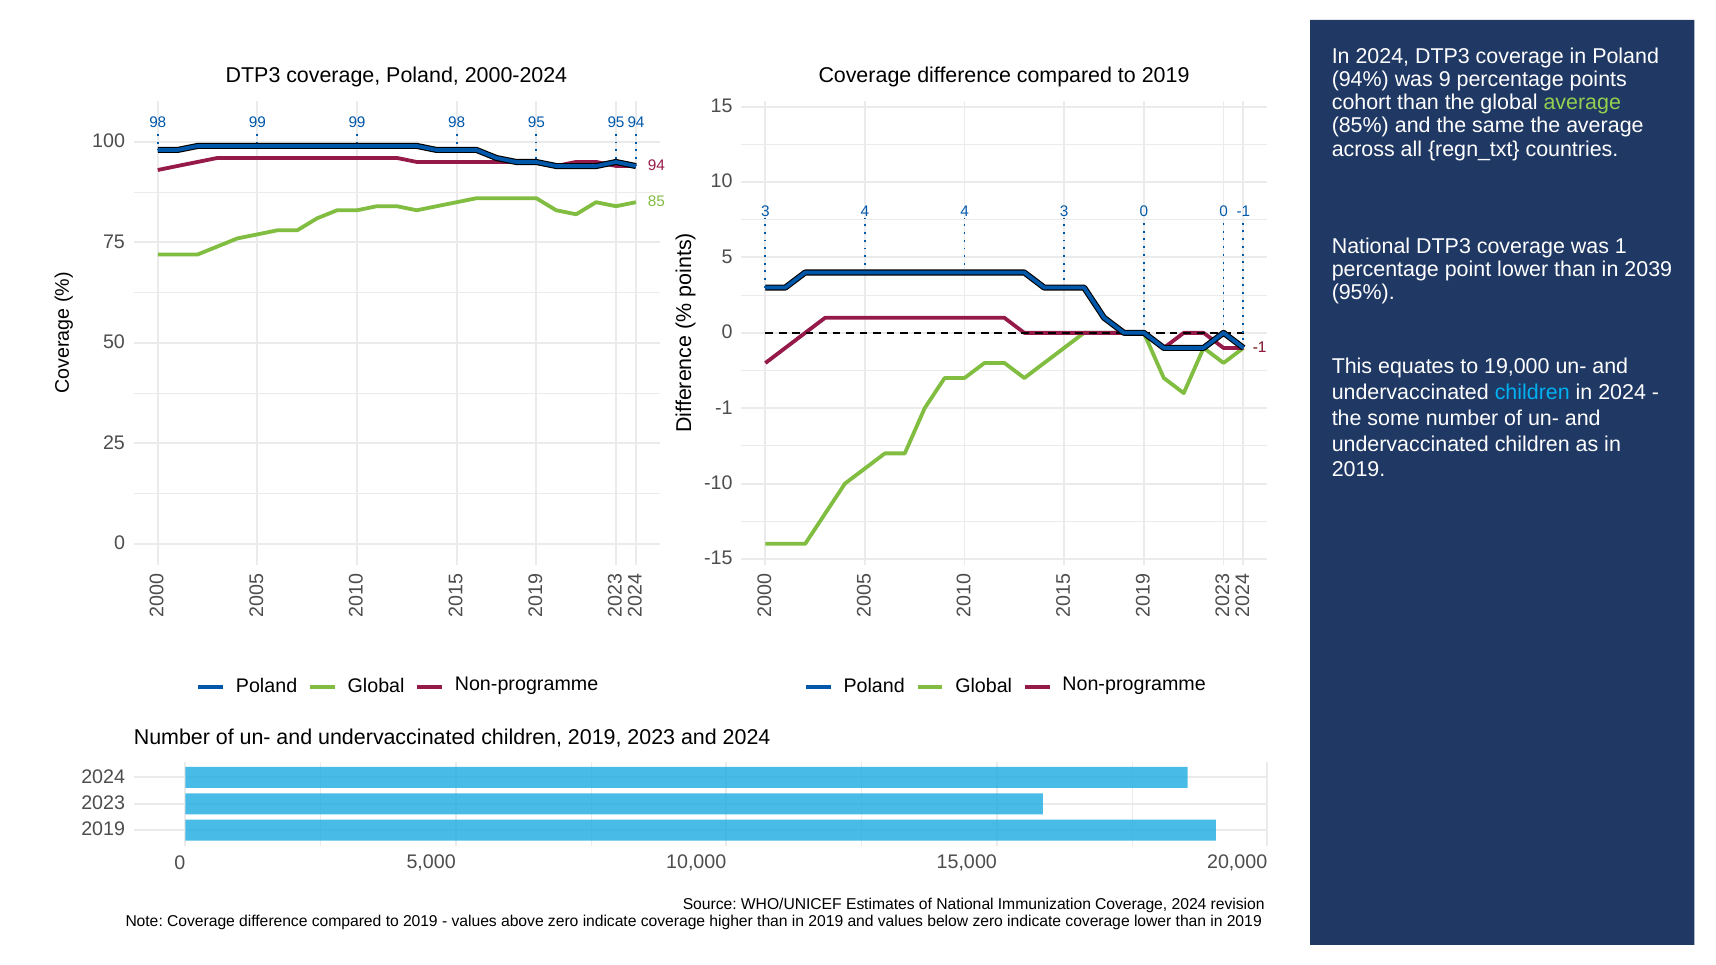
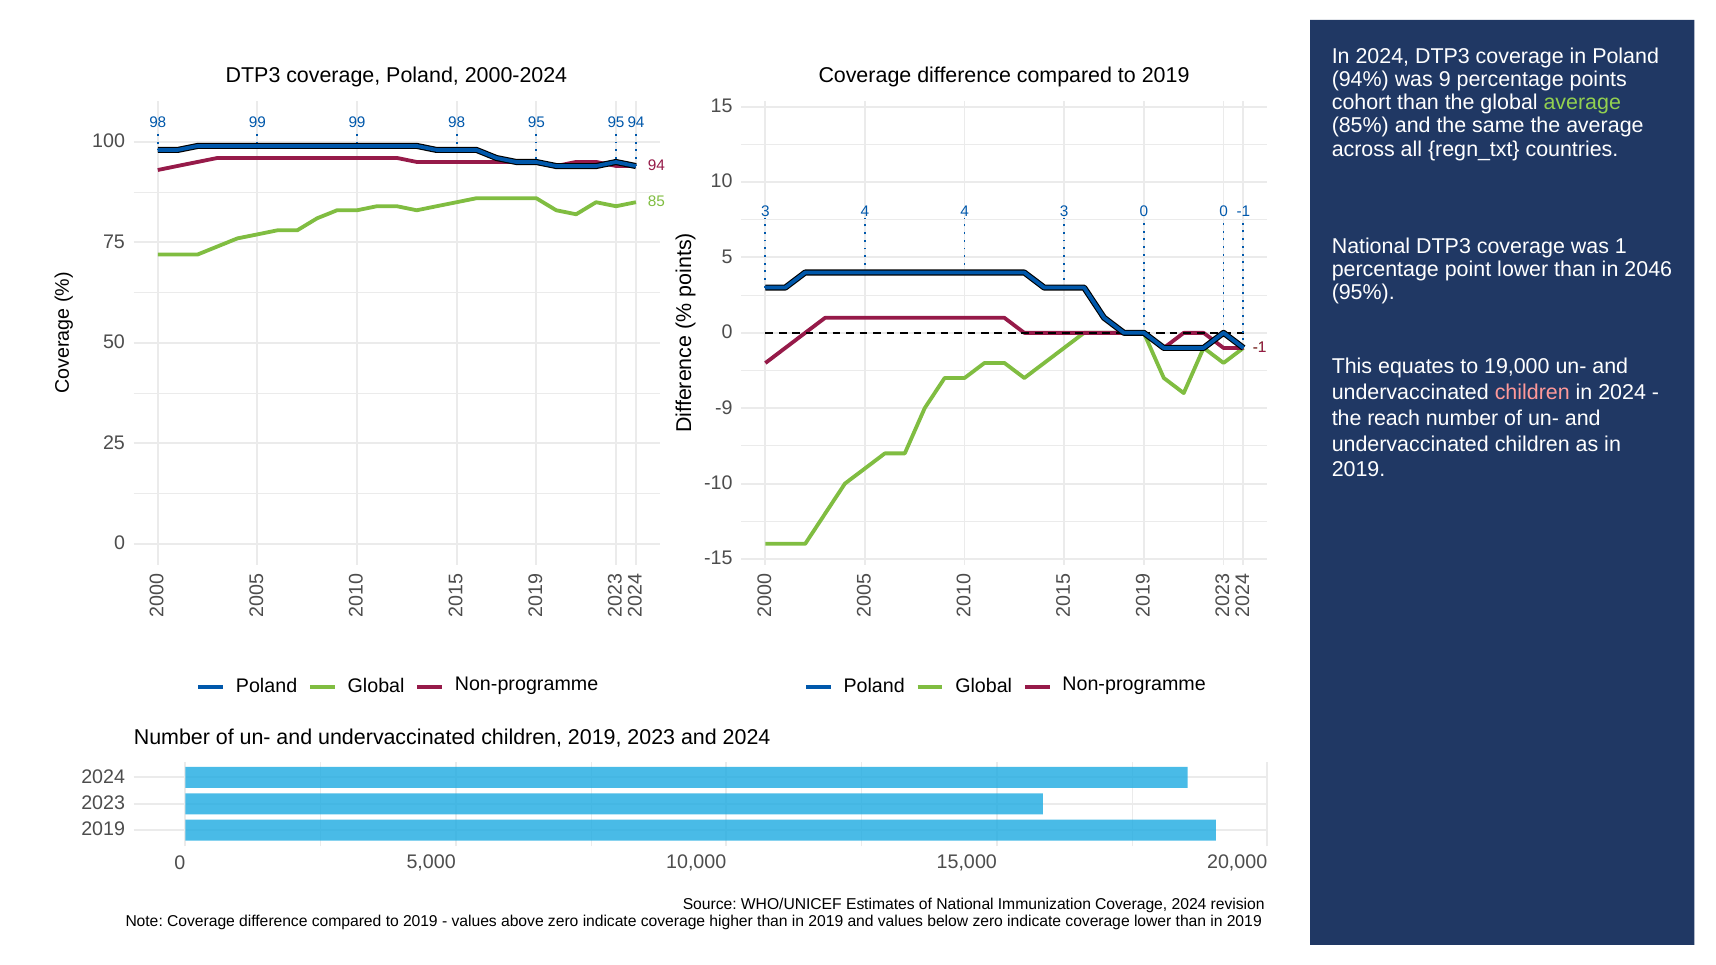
2039: 2039 -> 2046 (1648, 269)
children colour: light blue -> pink (1532, 393)
-1: -1 -> -9 (724, 408)
some: some -> reach (1394, 418)
